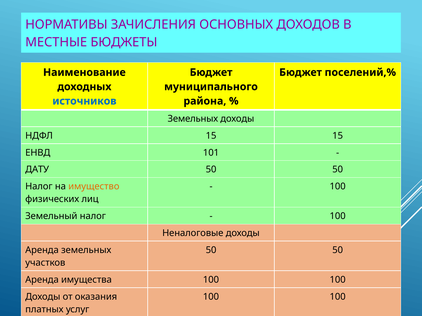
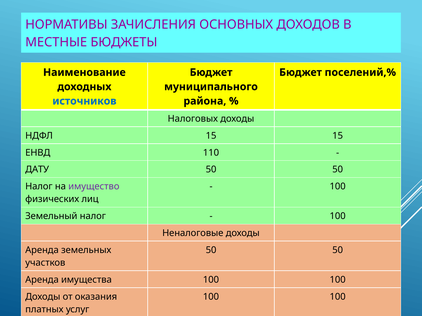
Земельных: Земельных -> Налоговых (193, 119)
101: 101 -> 110 (211, 153)
имущество colour: orange -> purple (94, 187)
